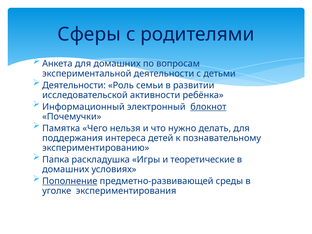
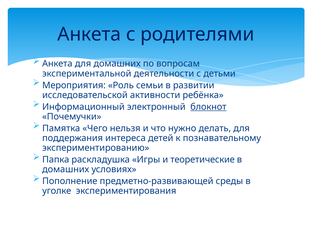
Сферы: Сферы -> Анкета (89, 34)
Деятельности: Деятельности -> Мероприятия (74, 85)
Пополнение underline: present -> none (70, 181)
